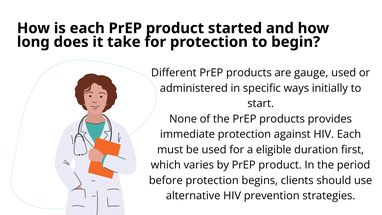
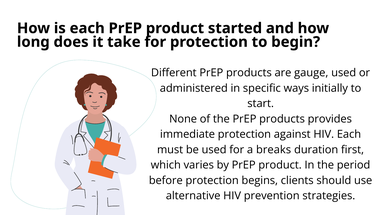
eligible: eligible -> breaks (274, 150)
